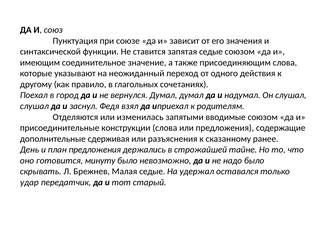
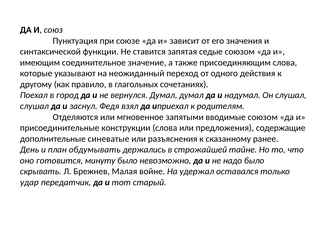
изменилась: изменилась -> мгновенное (140, 117)
сдерживая: сдерживая -> синеватые (109, 139)
план предложения: предложения -> обдумывать (95, 150)
Малая седые: седые -> войне (152, 172)
